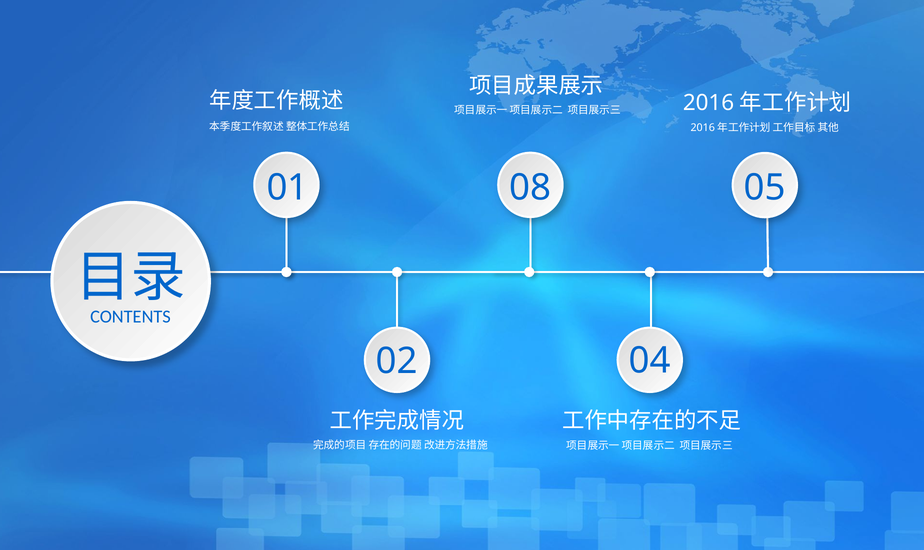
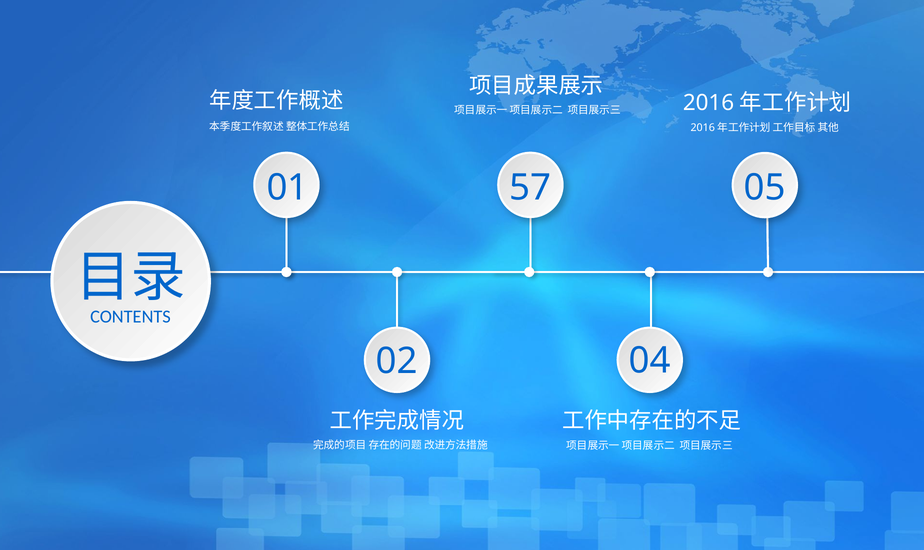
08: 08 -> 57 (530, 188)
